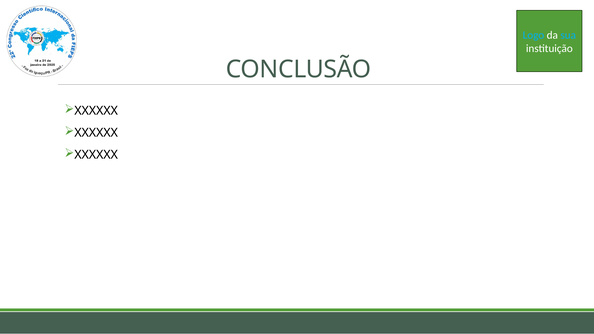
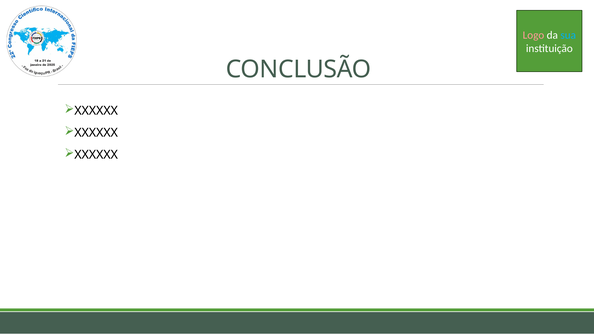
Logo colour: light blue -> pink (533, 35)
